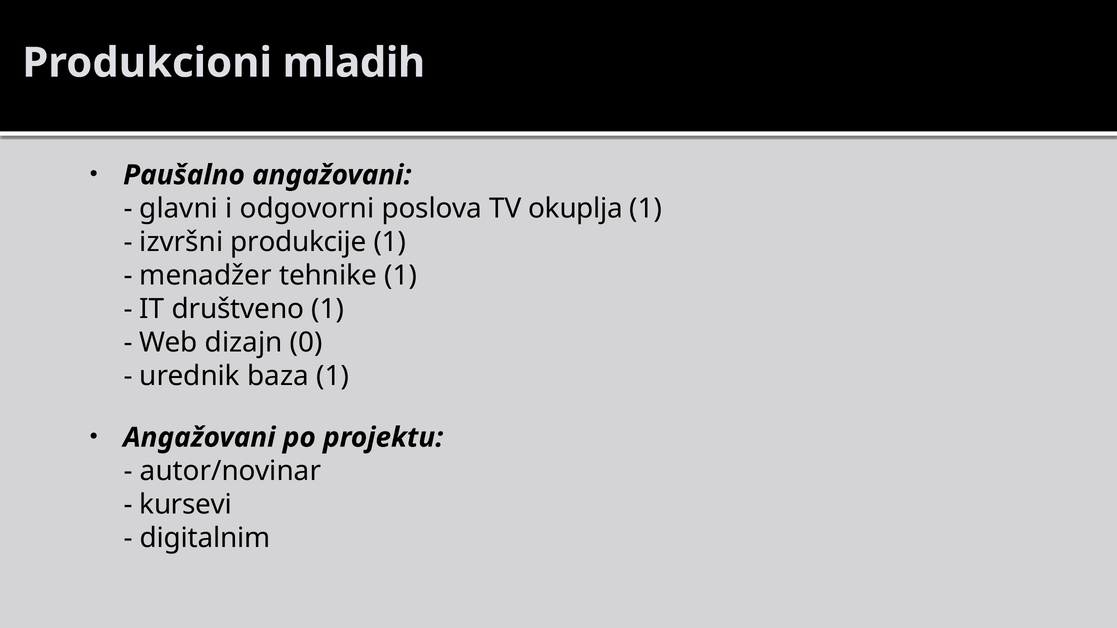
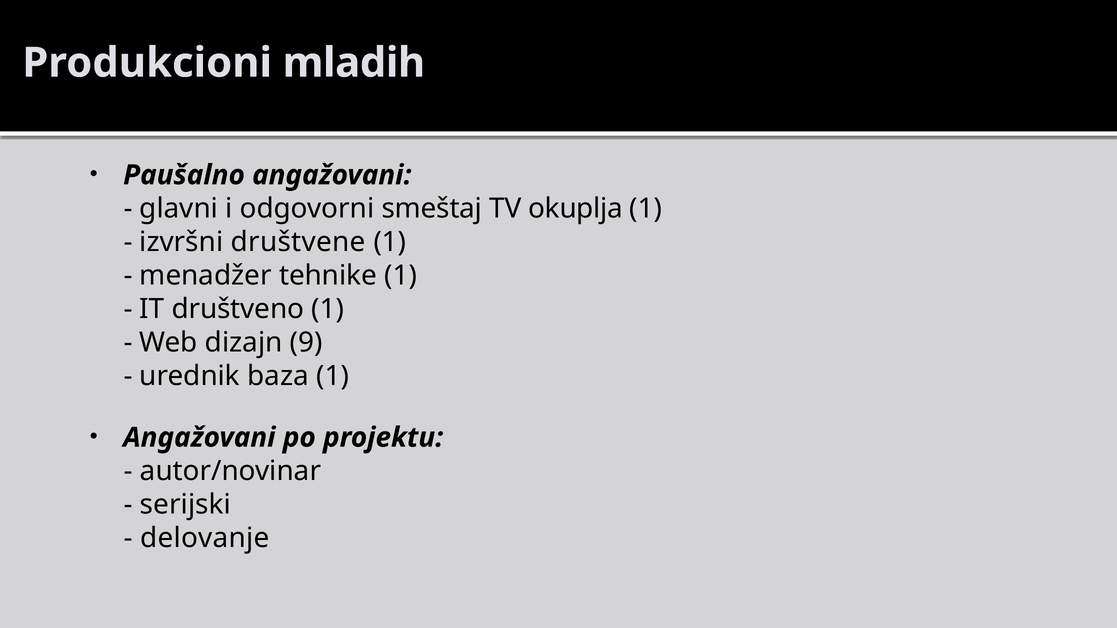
poslova: poslova -> smeštaj (432, 209)
produkcije: produkcije -> društvene (298, 242)
0: 0 -> 9 (306, 343)
kursevi: kursevi -> serijski (185, 505)
digitalnim: digitalnim -> delovanje (205, 538)
